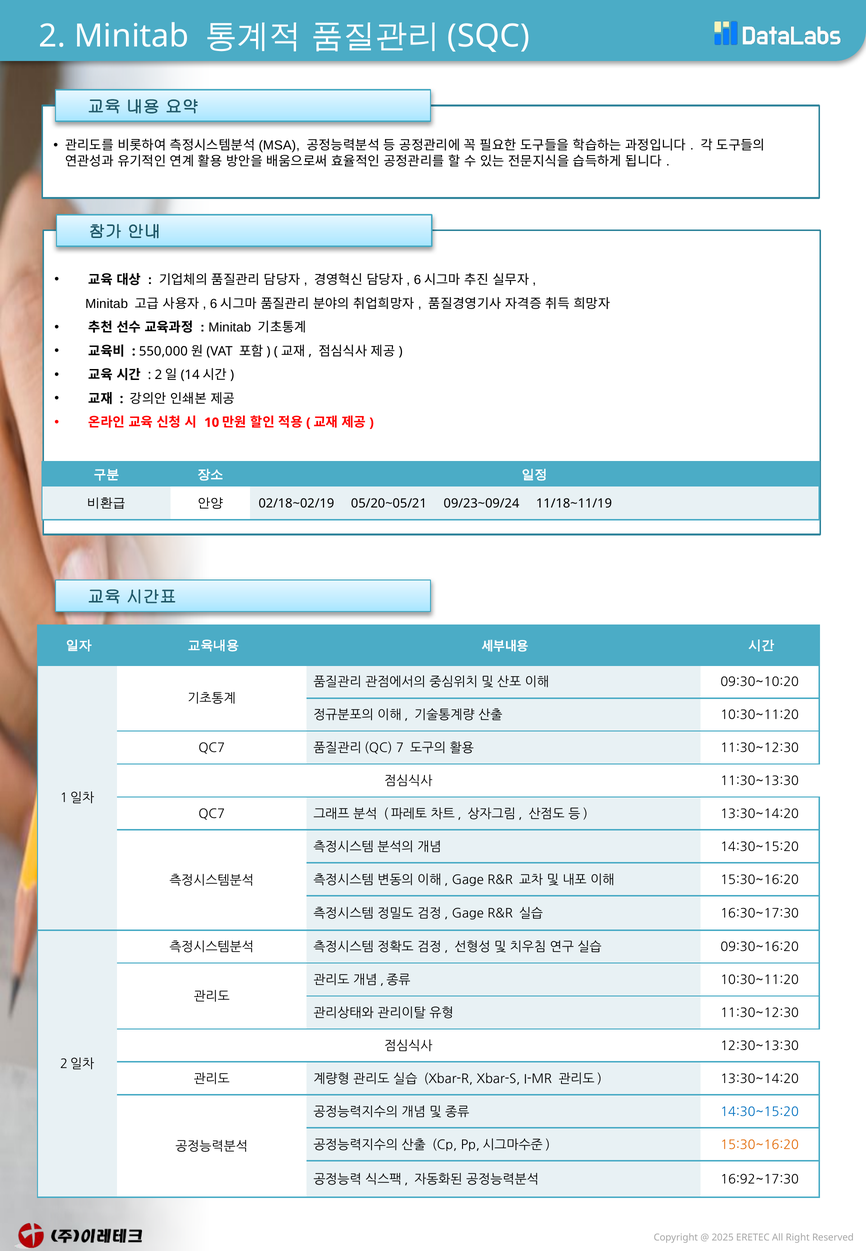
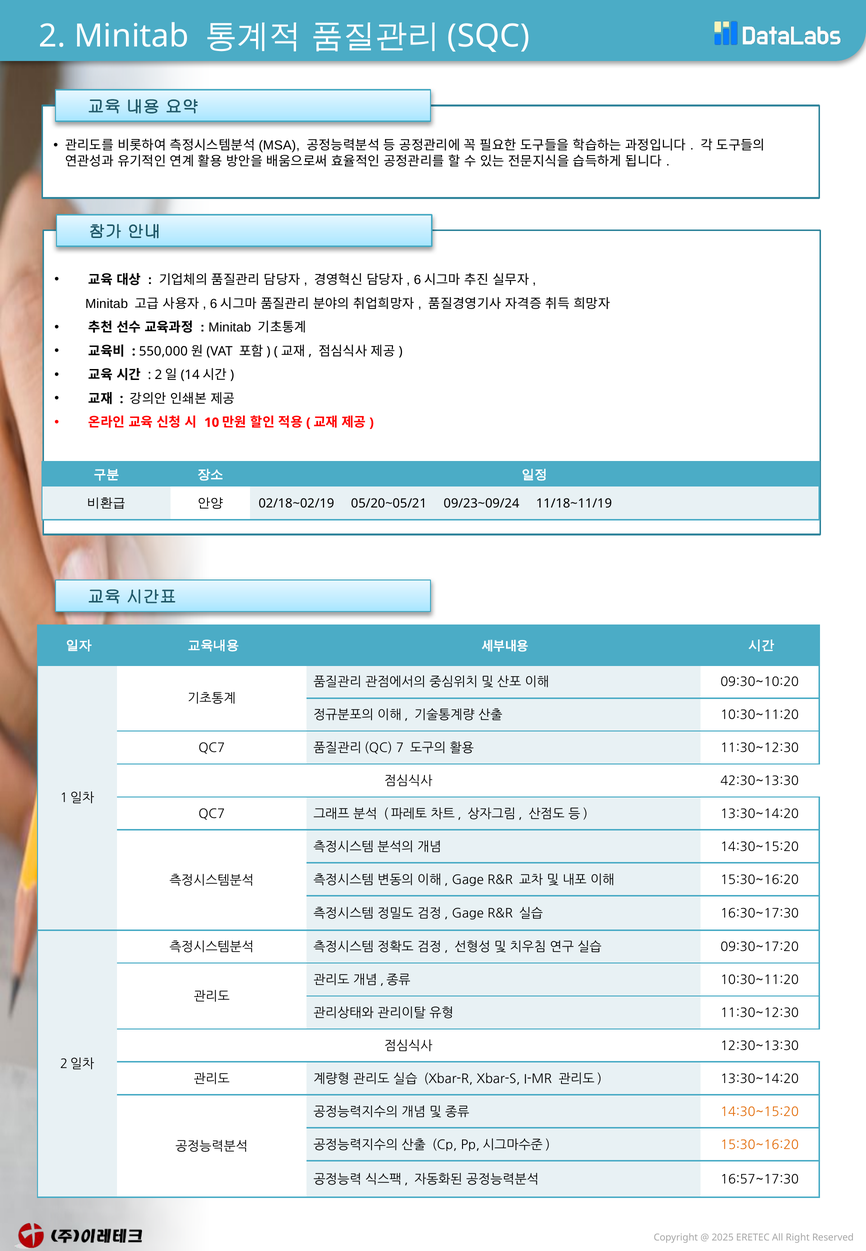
11:30~13:30: 11:30~13:30 -> 42:30~13:30 (760, 781)
09:30~16:20: 09:30~16:20 -> 09:30~17:20 (760, 947)
14:30~15:20 colour: blue -> orange (760, 1112)
16:92~17:30: 16:92~17:30 -> 16:57~17:30 (760, 1180)
